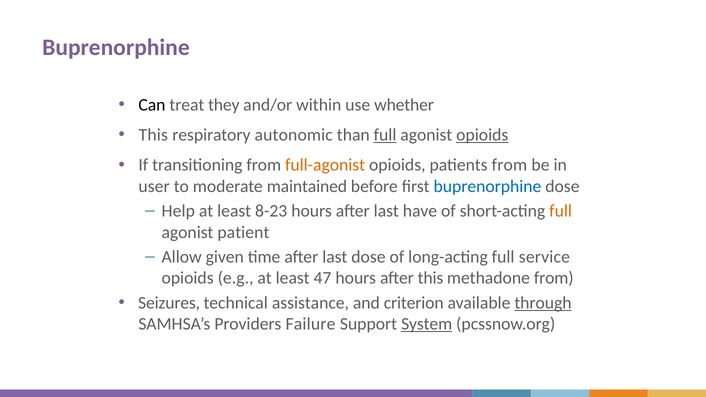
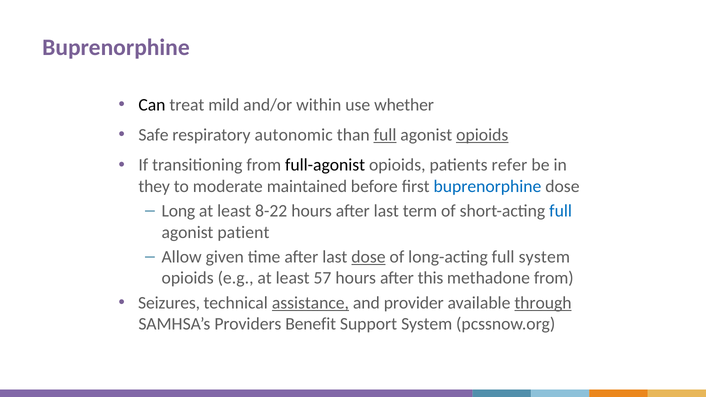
they: they -> mild (224, 105)
This: This -> Safe (153, 135)
full-agonist colour: orange -> black (325, 165)
patients from: from -> refer (509, 165)
user: user -> they (154, 186)
Help: Help -> Long (178, 211)
8-23: 8-23 -> 8-22 (271, 211)
have: have -> term (420, 211)
full colour: orange -> blue (561, 211)
dose underline: none -> present (368, 257)
full service: service -> system (544, 257)
47: 47 -> 57 (322, 278)
assistance underline: none -> present (310, 303)
criterion: criterion -> provider (414, 303)
Failure: Failure -> Benefit (311, 324)
System underline: present -> none (427, 324)
